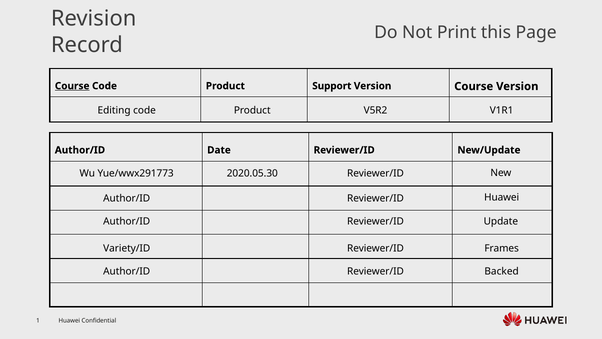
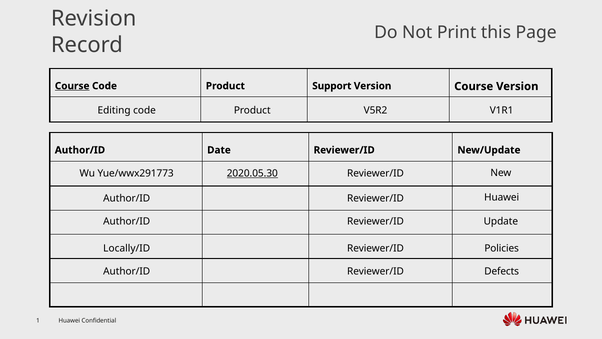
2020.05.30 underline: none -> present (252, 173)
Variety/ID: Variety/ID -> Locally/ID (127, 248)
Frames: Frames -> Policies (502, 248)
Backed: Backed -> Defects (502, 271)
